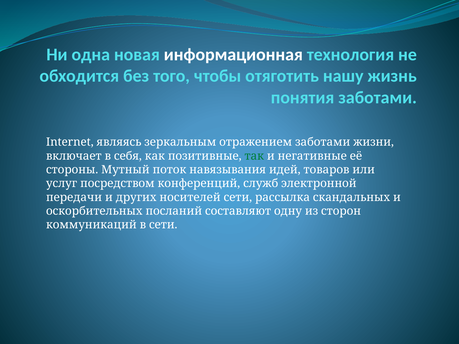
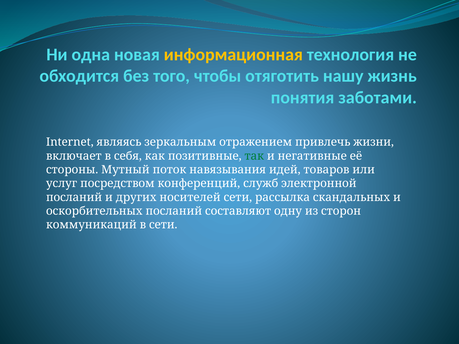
информационная colour: white -> yellow (233, 55)
отражением заботами: заботами -> привлечь (323, 142)
передачи: передачи -> посланий (74, 197)
